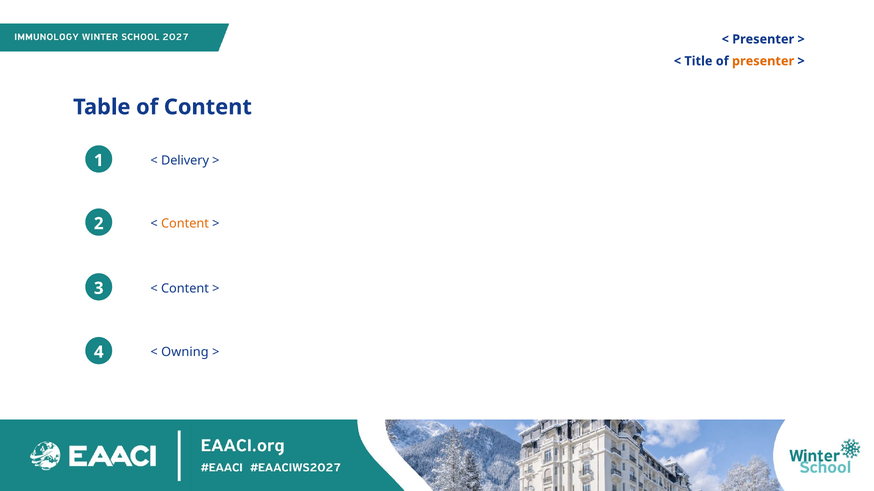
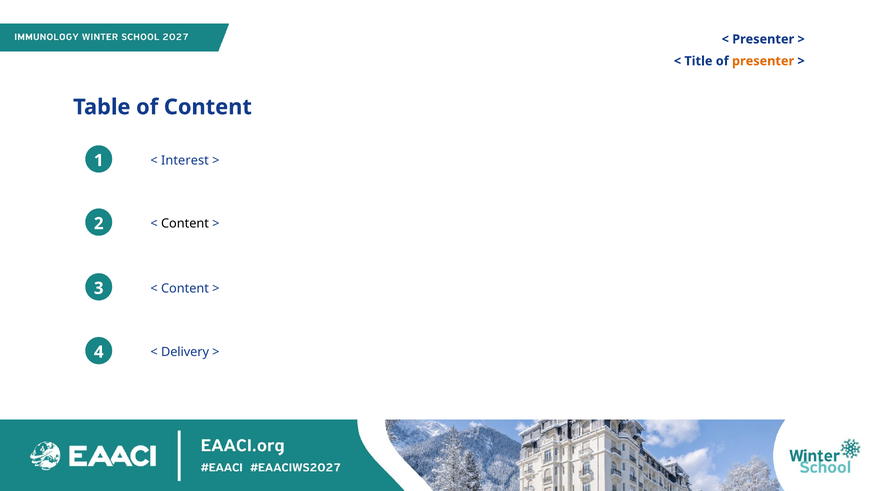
Delivery: Delivery -> Interest (185, 161)
Content colour: orange -> black (185, 224)
Owning: Owning -> Delivery (185, 353)
